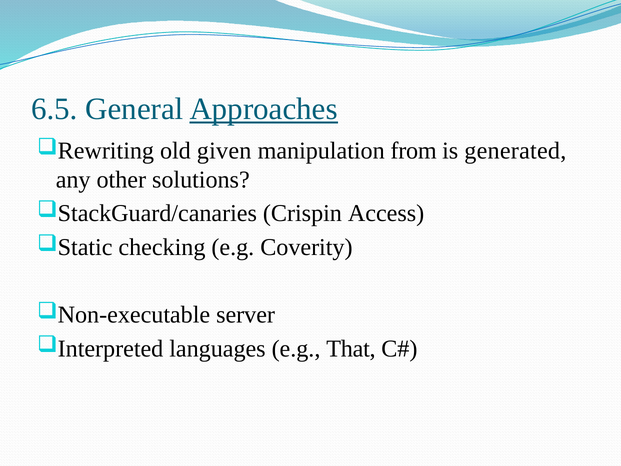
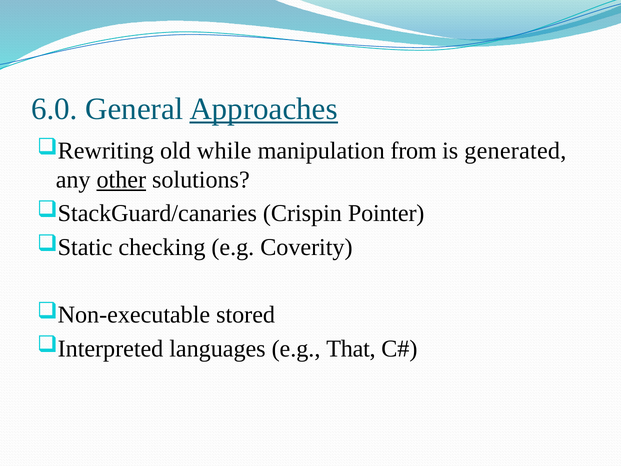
6.5: 6.5 -> 6.0 (54, 109)
given: given -> while (224, 151)
other underline: none -> present (121, 180)
Access: Access -> Pointer (386, 213)
server: server -> stored (246, 315)
